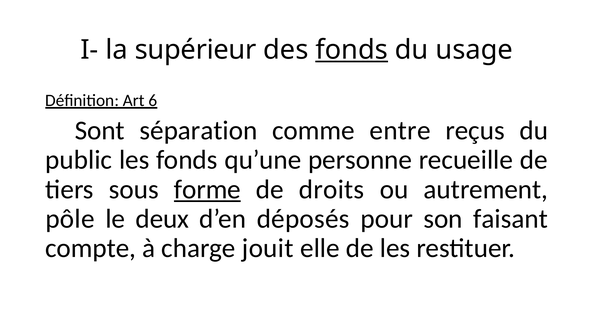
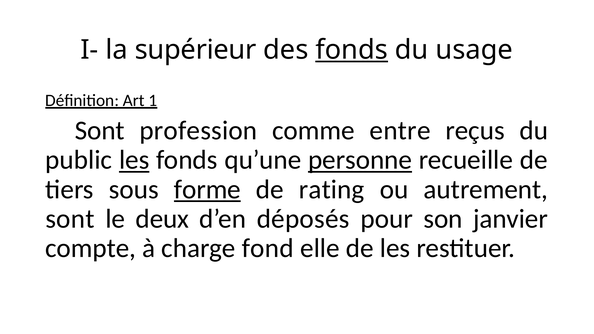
6: 6 -> 1 (153, 100)
séparation: séparation -> profession (198, 131)
les underline: none -> present (134, 160)
personne underline: none -> present (360, 160)
droits: droits -> rating (332, 190)
pôle: pôle -> sont (70, 219)
faisant: faisant -> janvier (510, 219)
jouit: jouit -> fond (268, 248)
